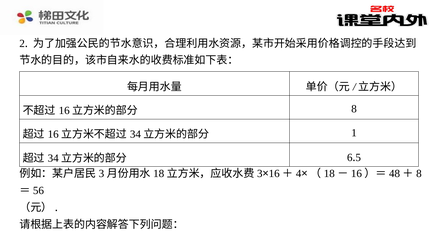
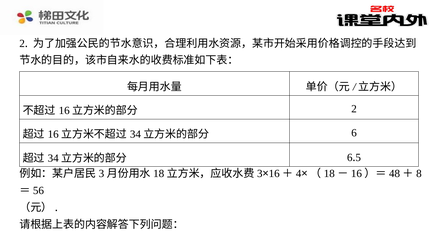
8: 8 -> 2 (354, 109)
1: 1 -> 6 (354, 133)
